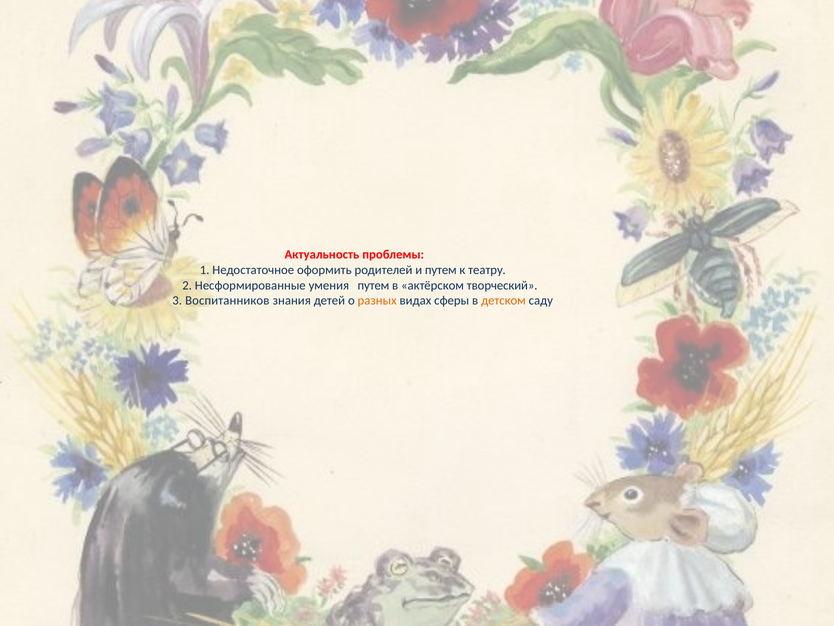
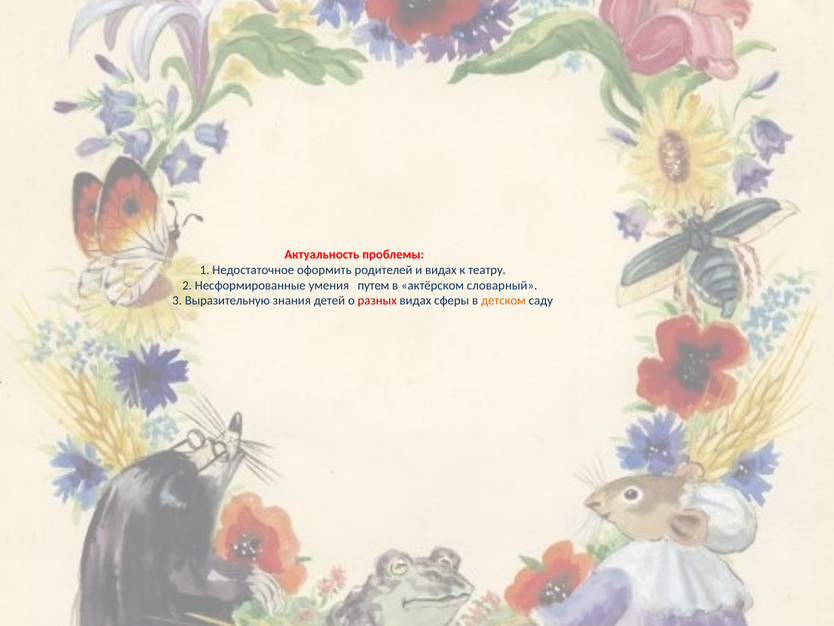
и путем: путем -> видах (441, 270)
творческий: творческий -> словарный (502, 285)
Воспитанников: Воспитанников -> Выразительную (227, 300)
разных colour: orange -> red (377, 300)
